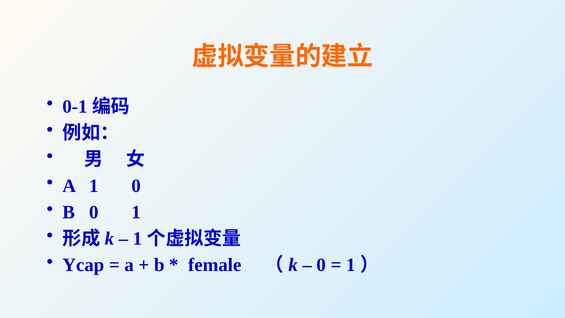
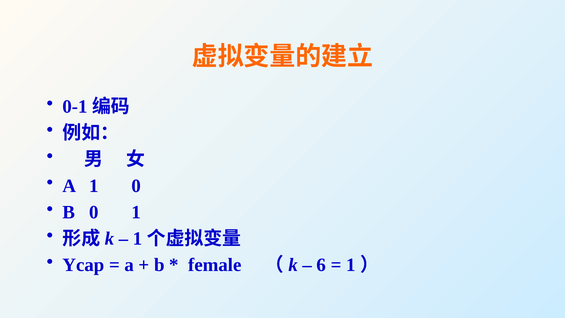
0: 0 -> 6 (321, 265)
